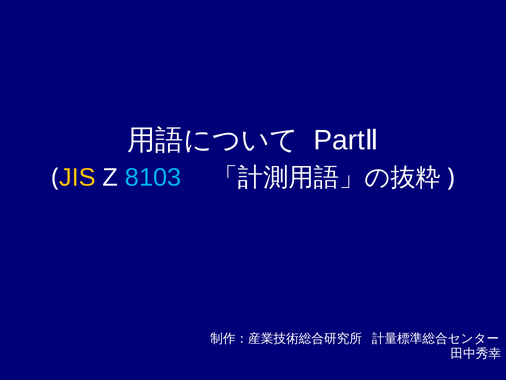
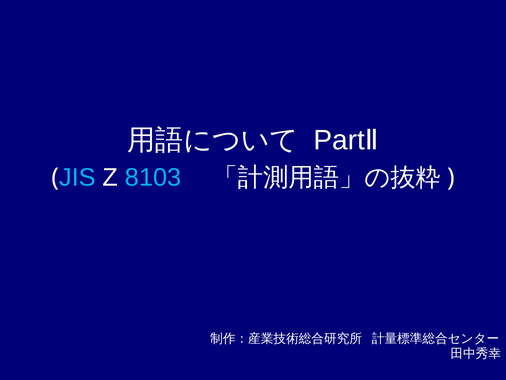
JIS colour: yellow -> light blue (77, 177)
